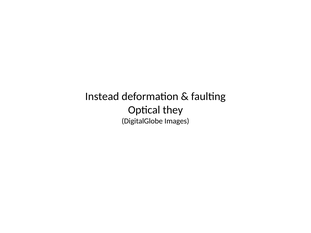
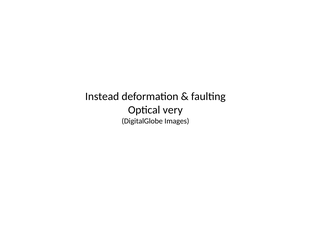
they: they -> very (173, 110)
